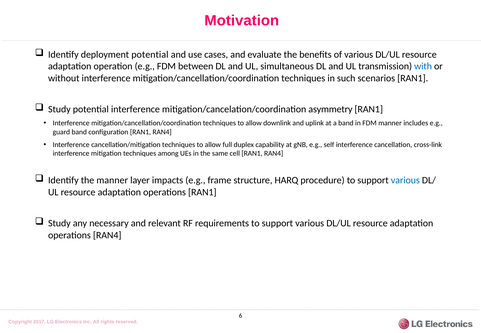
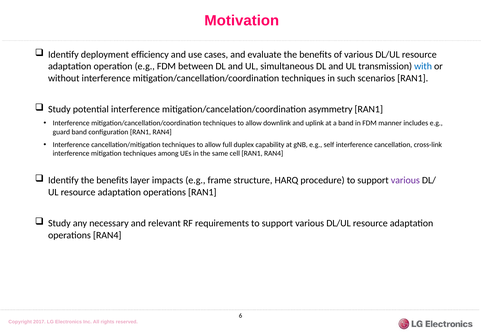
deployment potential: potential -> efficiency (150, 55)
Identify the manner: manner -> benefits (112, 180)
various colour: blue -> purple (405, 180)
